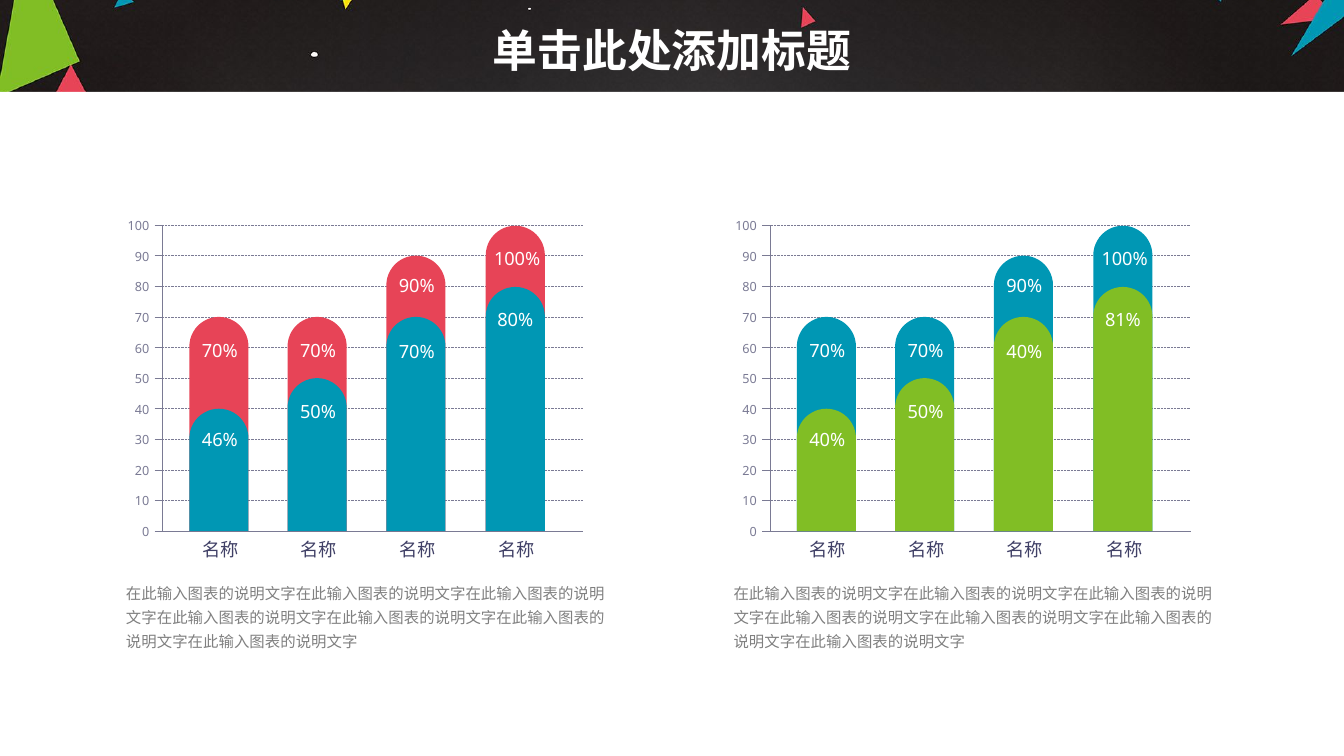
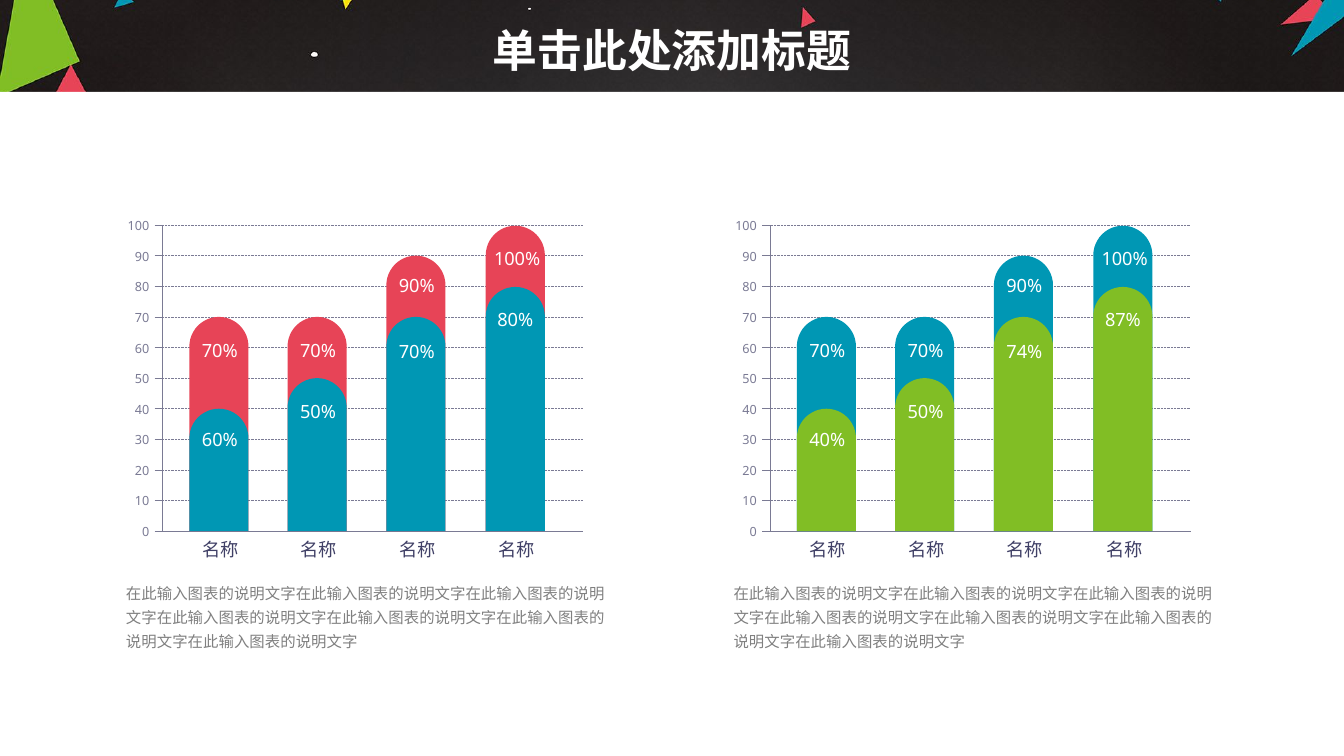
81%: 81% -> 87% (1123, 321)
40%: 40% -> 74% (1024, 352)
46%: 46% -> 60% (220, 441)
